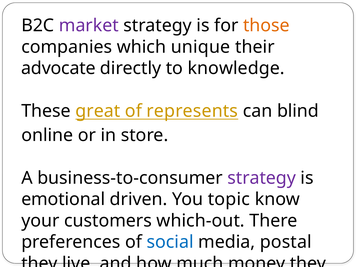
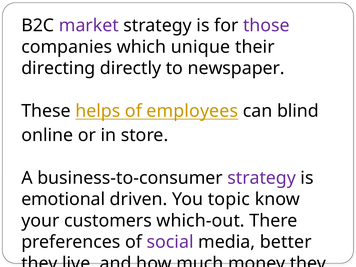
those colour: orange -> purple (266, 26)
advocate: advocate -> directing (58, 68)
knowledge: knowledge -> newspaper (236, 68)
great: great -> helps (98, 111)
represents: represents -> employees (192, 111)
social colour: blue -> purple (170, 242)
postal: postal -> better (286, 242)
